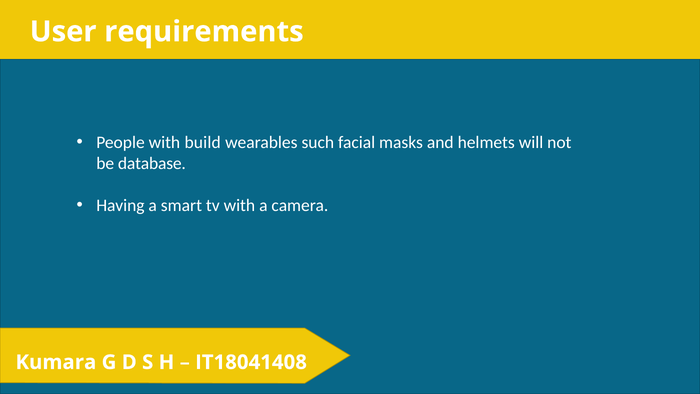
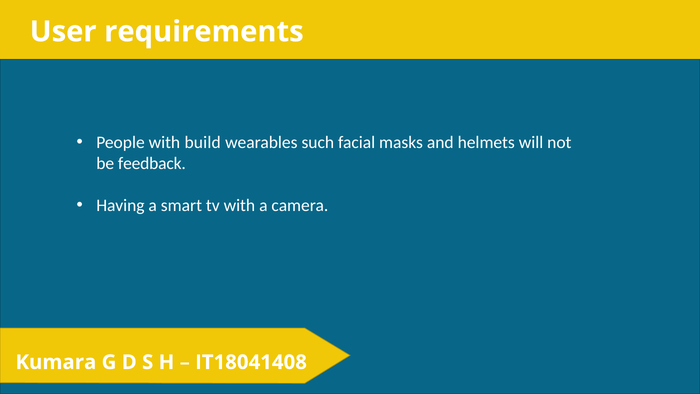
database: database -> feedback (152, 163)
